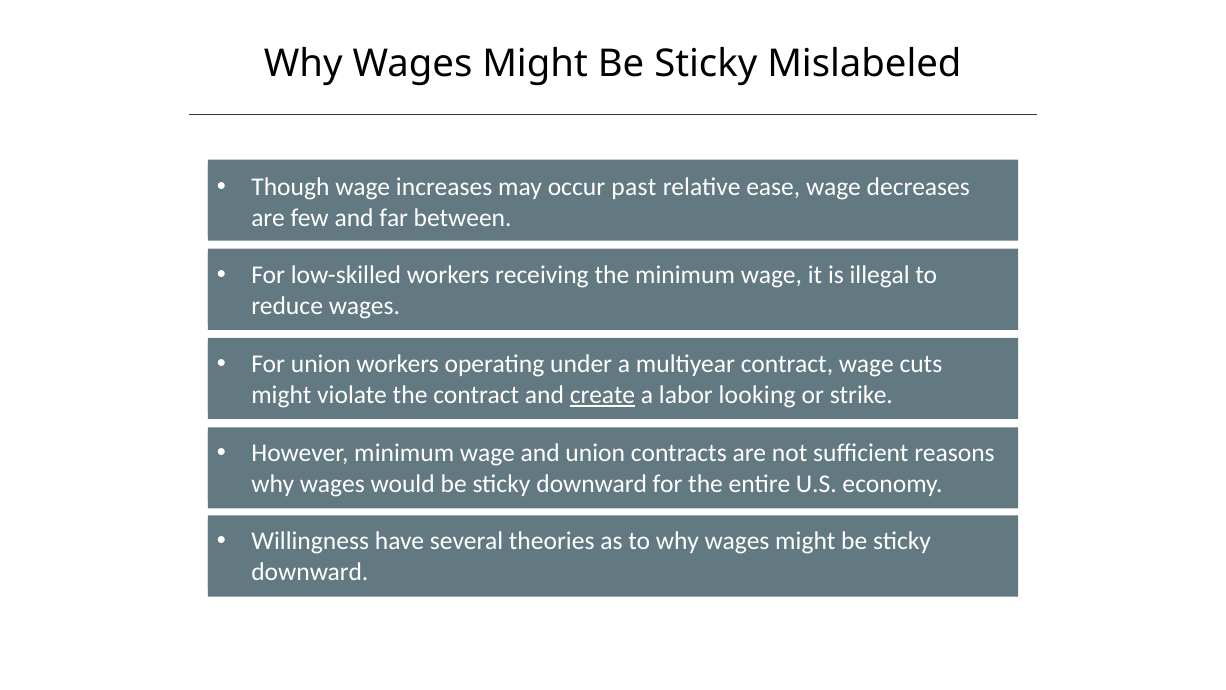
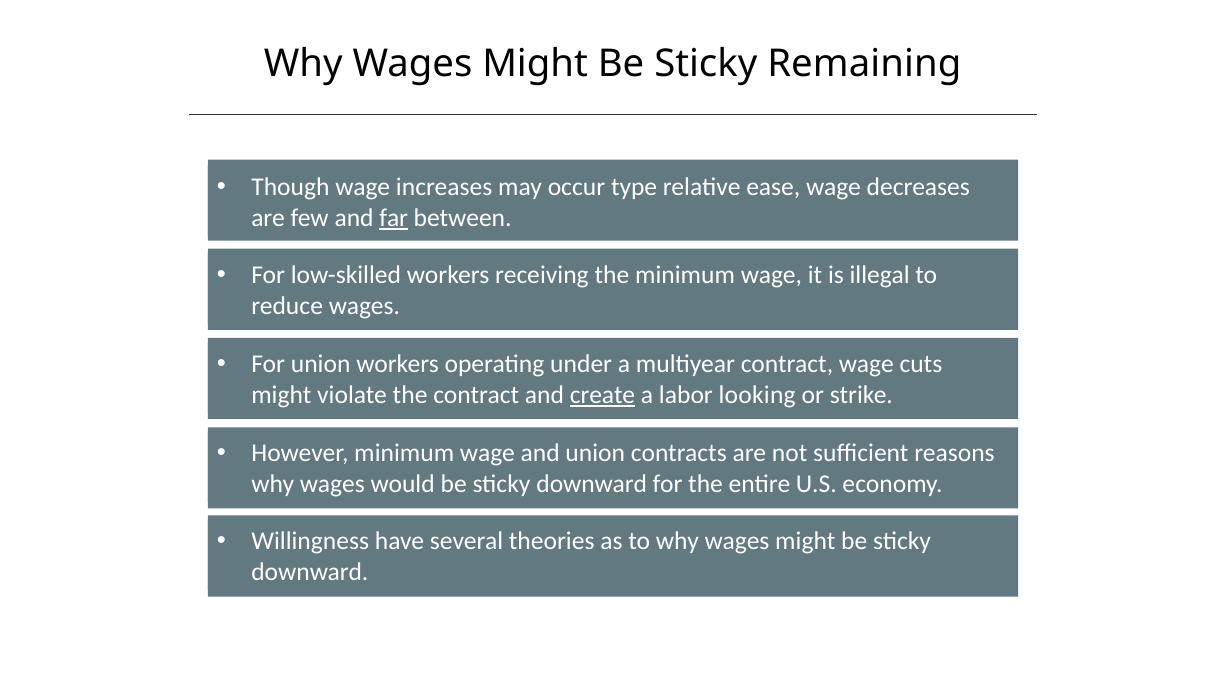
Mislabeled: Mislabeled -> Remaining (864, 64)
past: past -> type (634, 187)
far underline: none -> present (394, 218)
